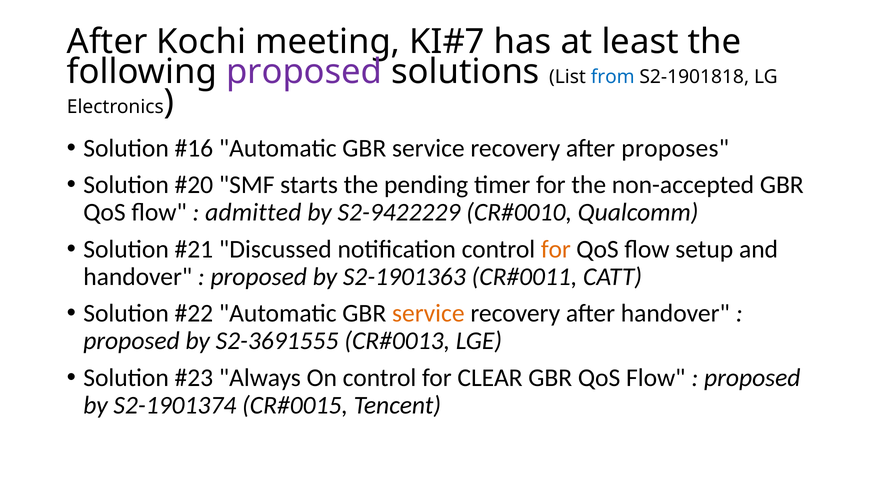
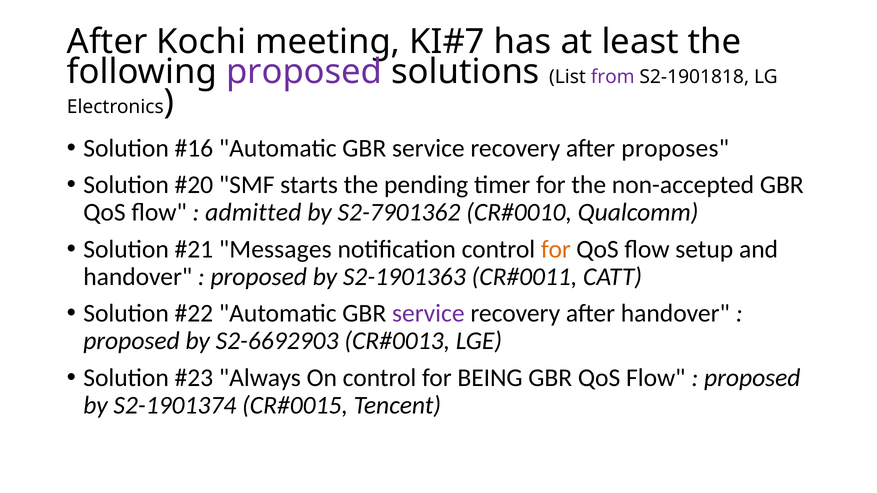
from colour: blue -> purple (613, 77)
S2-9422229: S2-9422229 -> S2-7901362 (399, 213)
Discussed: Discussed -> Messages (275, 249)
service colour: orange -> purple (428, 314)
S2-3691555: S2-3691555 -> S2-6692903 (277, 341)
CLEAR: CLEAR -> BEING (490, 378)
